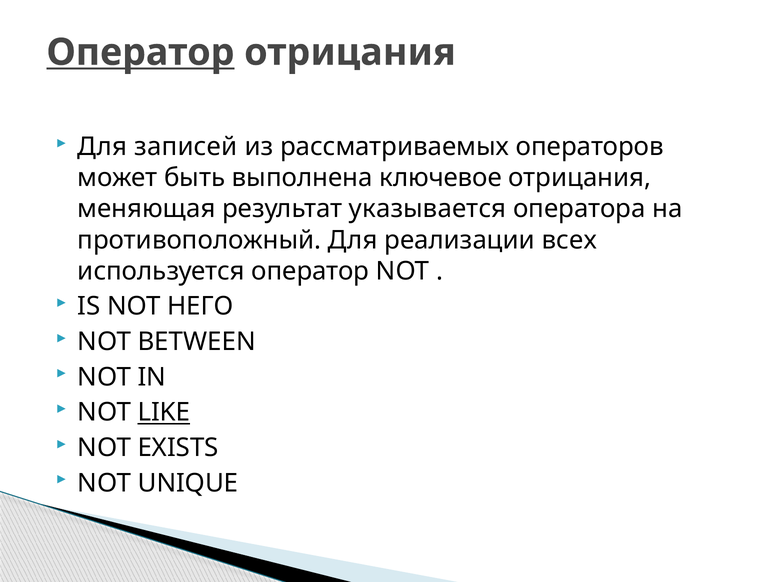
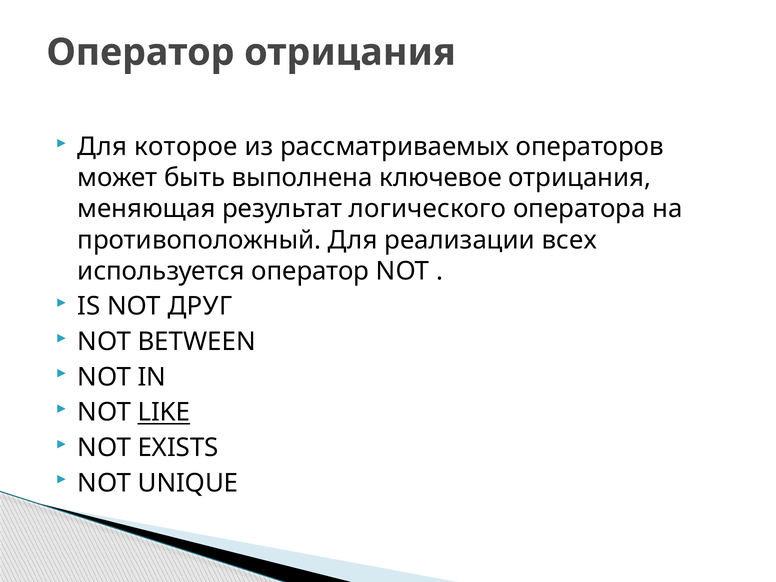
Оператор underline: present -> none (140, 52)
записей: записей -> которое (186, 147)
указывается: указывается -> логического (428, 209)
НЕГО: НЕГО -> ДРУГ (200, 306)
